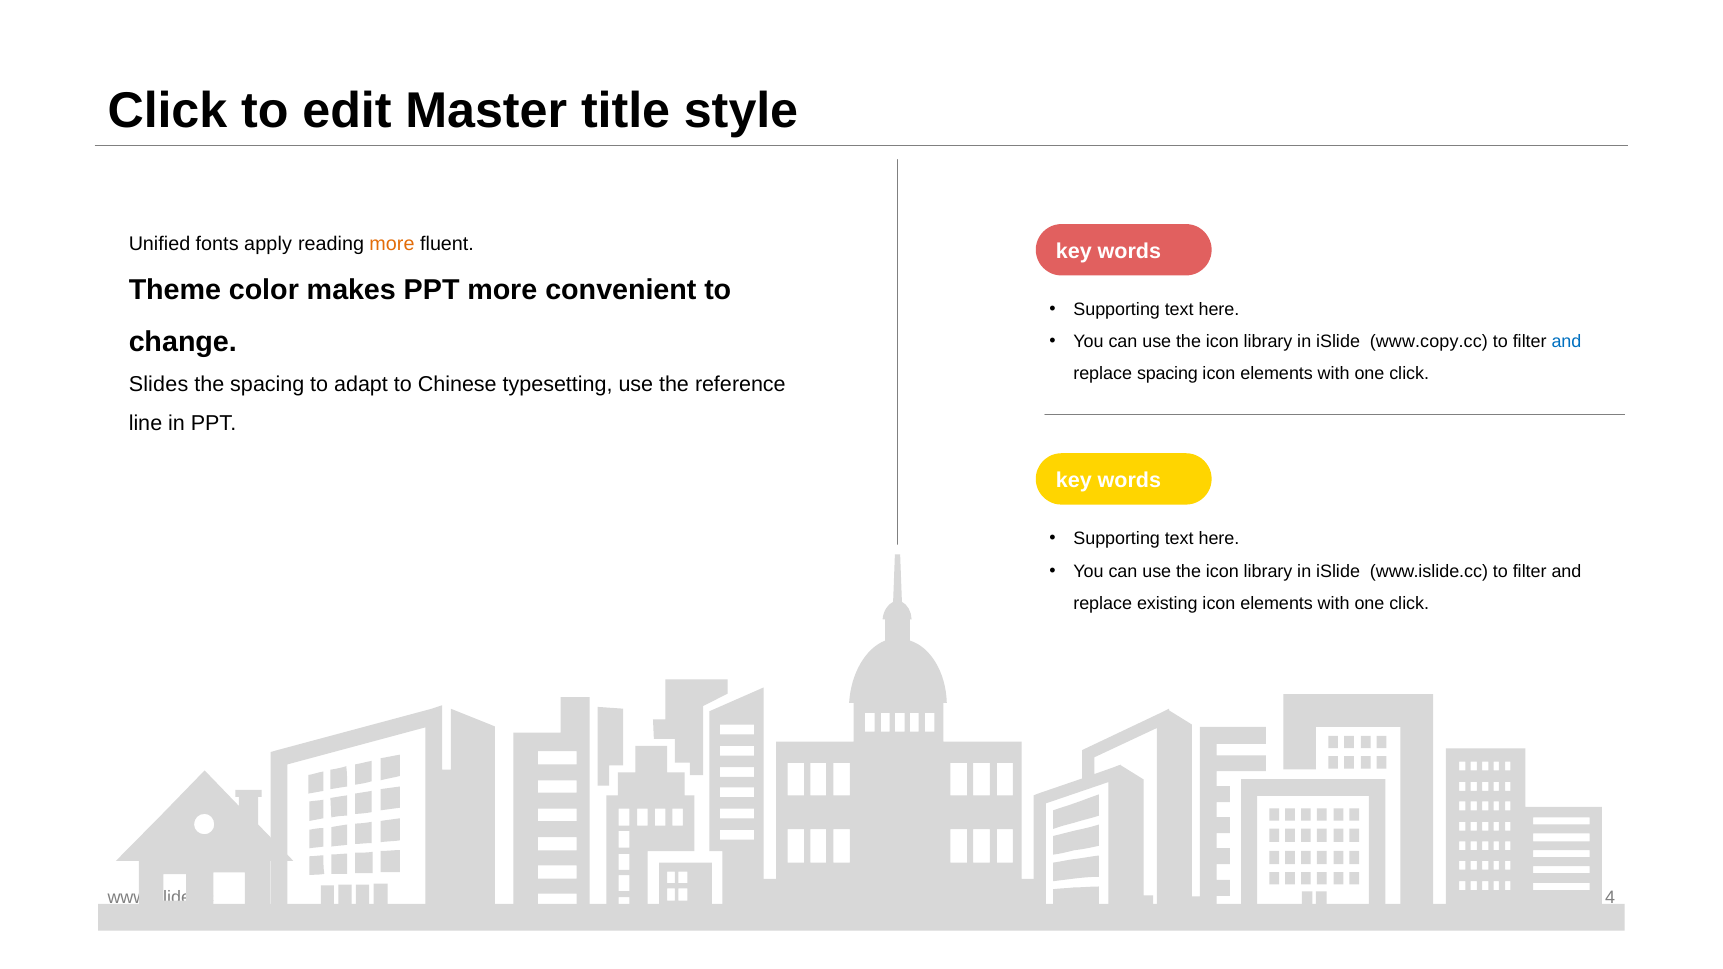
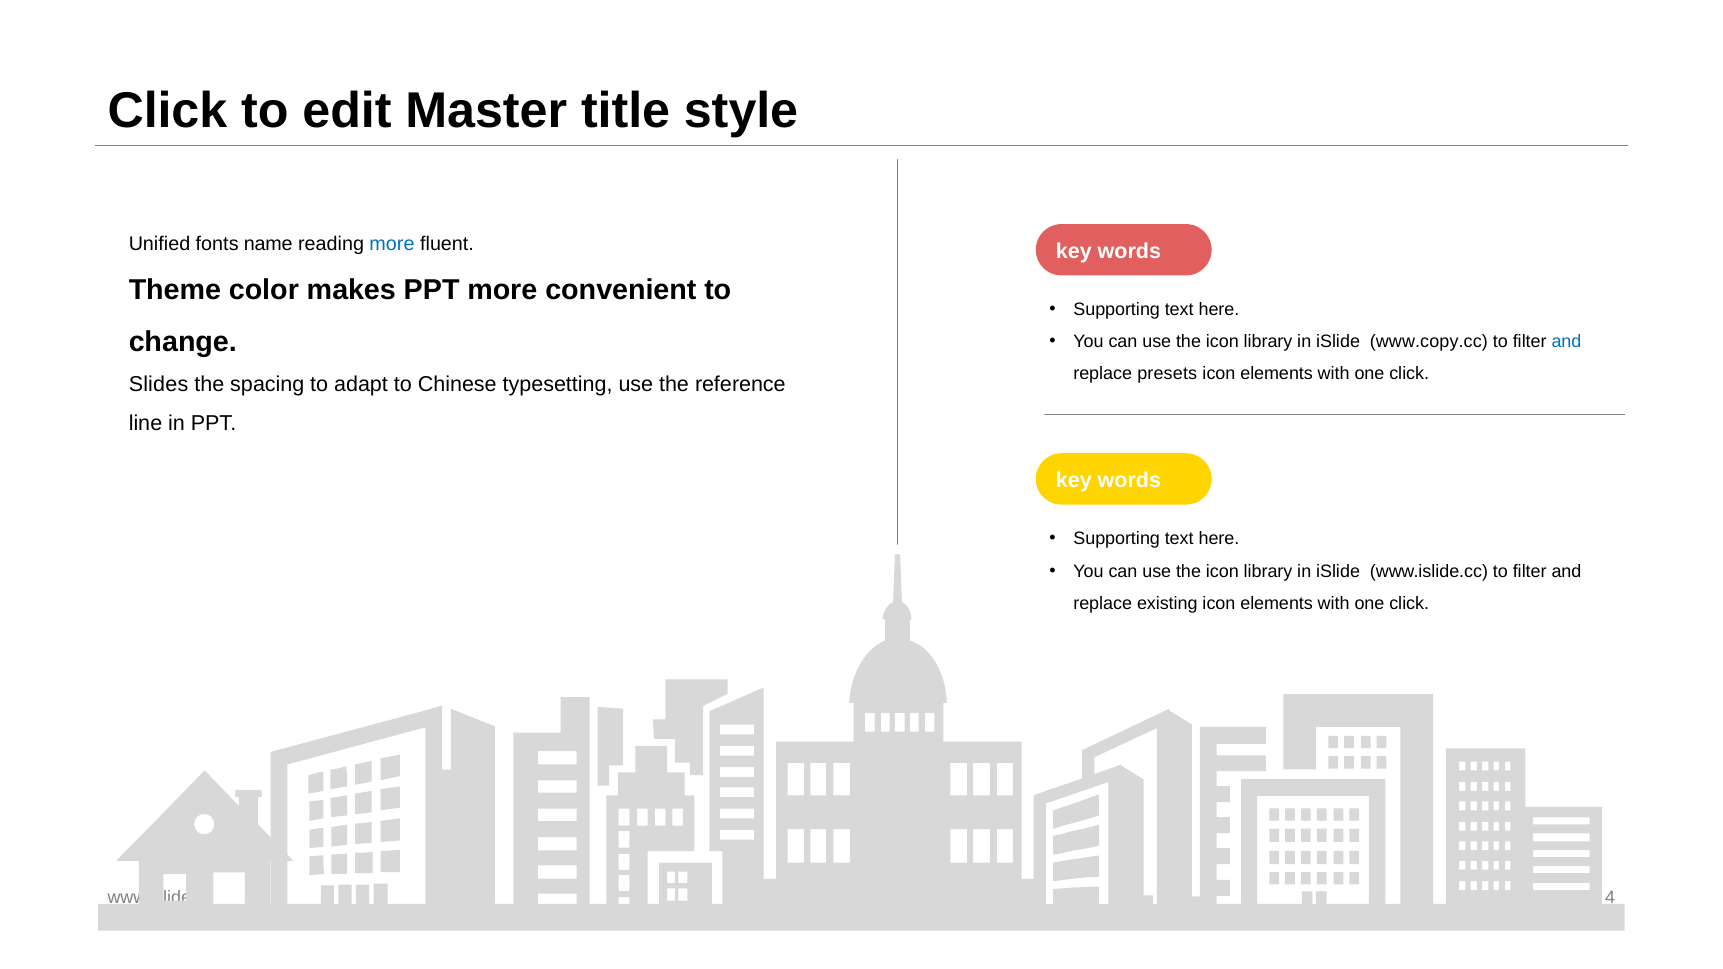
apply: apply -> name (268, 244)
more colour: orange -> blue (392, 244)
replace spacing: spacing -> presets (1167, 374)
